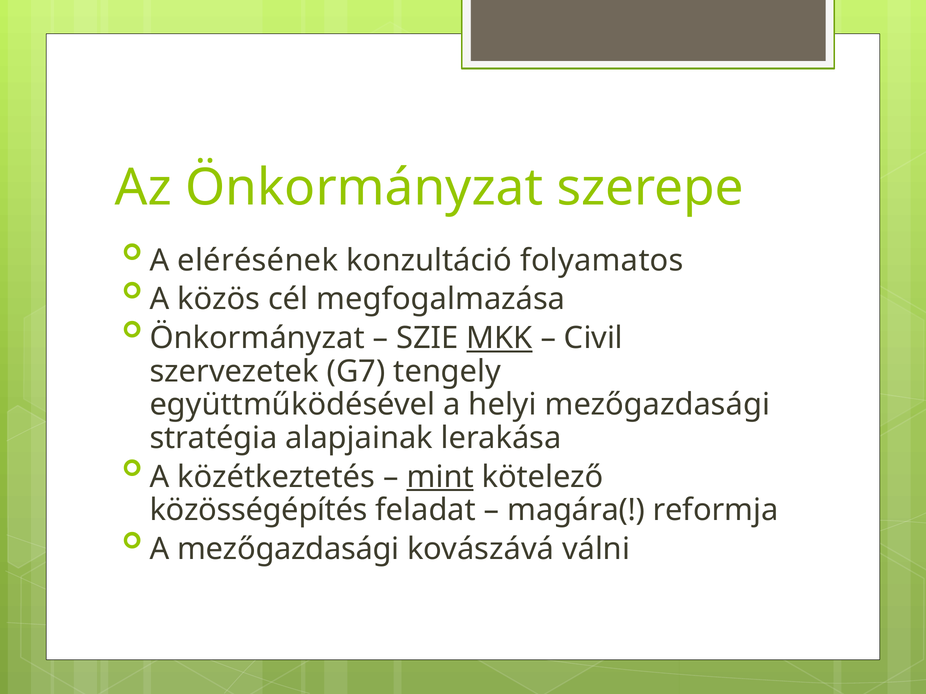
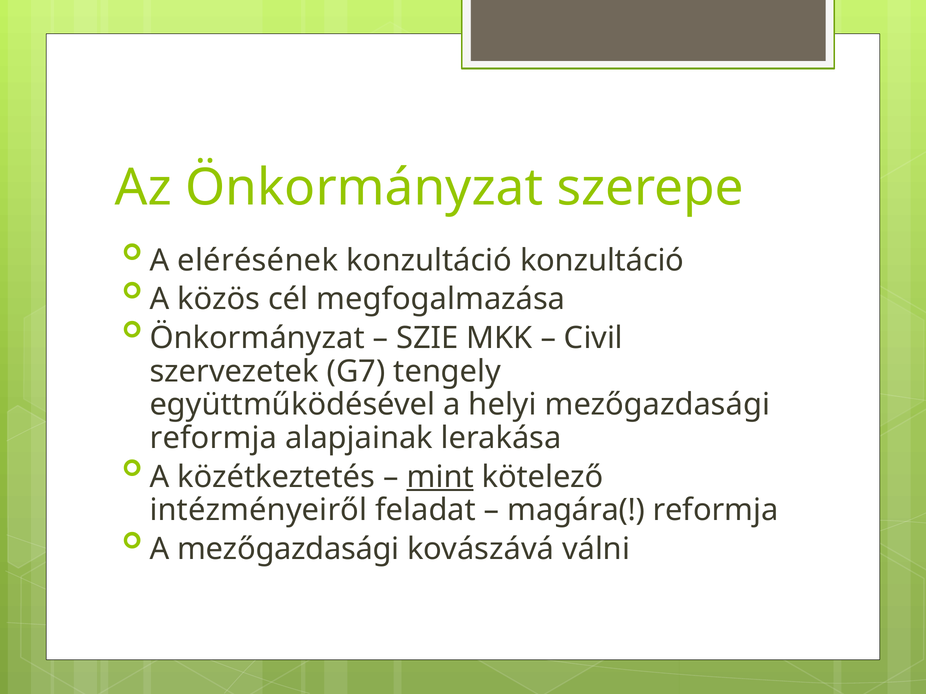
konzultáció folyamatos: folyamatos -> konzultáció (602, 261)
MKK underline: present -> none (499, 338)
stratégia: stratégia -> reformja (213, 438)
közösségépítés: közösségépítés -> intézményeiről (258, 511)
